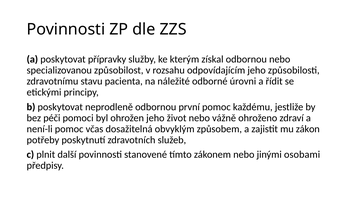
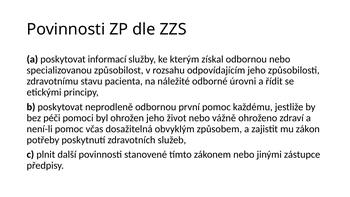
přípravky: přípravky -> informací (107, 59)
osobami: osobami -> zástupce (302, 155)
